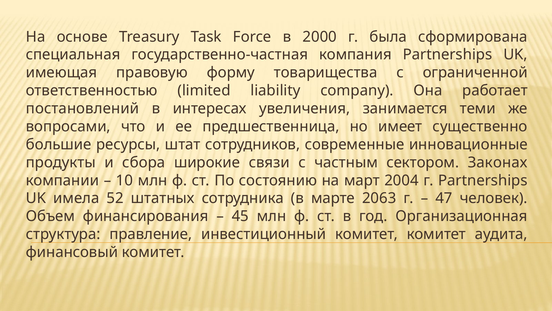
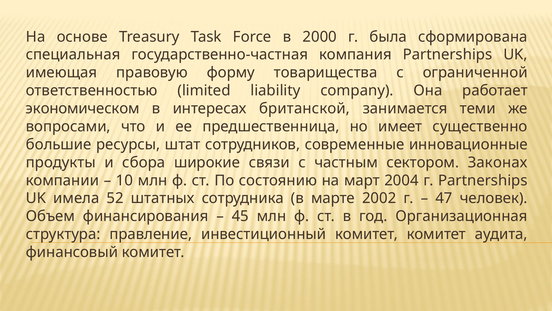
постановлений: постановлений -> экономическом (83, 108)
увеличения: увеличения -> британской (305, 108)
2063: 2063 -> 2002 (379, 198)
